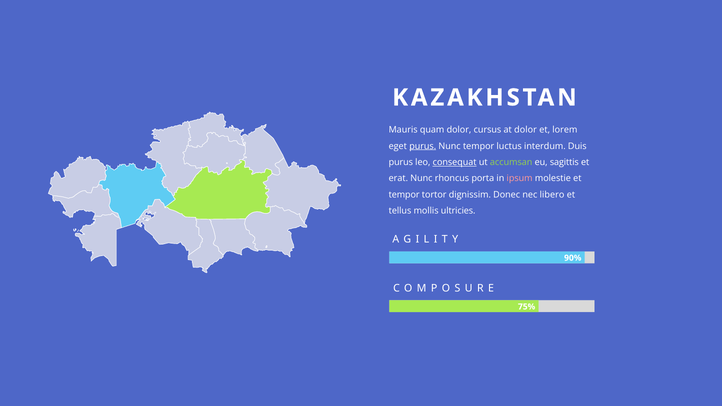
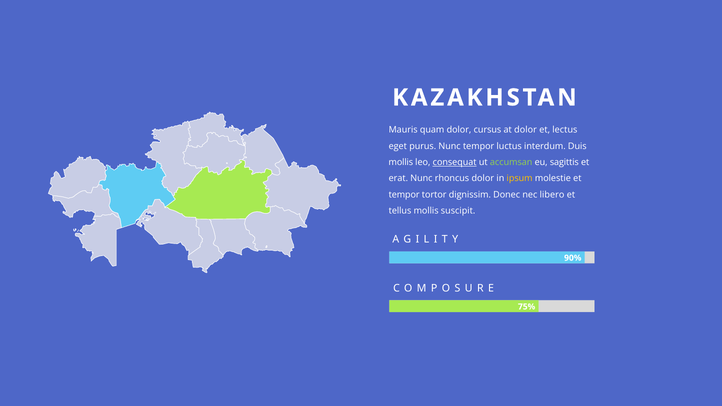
lorem: lorem -> lectus (565, 130)
purus underline: present -> none (423, 146)
purus: purus -> mollis (401, 162)
rhoncus porta: porta -> dolor (483, 179)
ipsum colour: pink -> yellow (520, 179)
ultricies: ultricies -> suscipit (458, 211)
